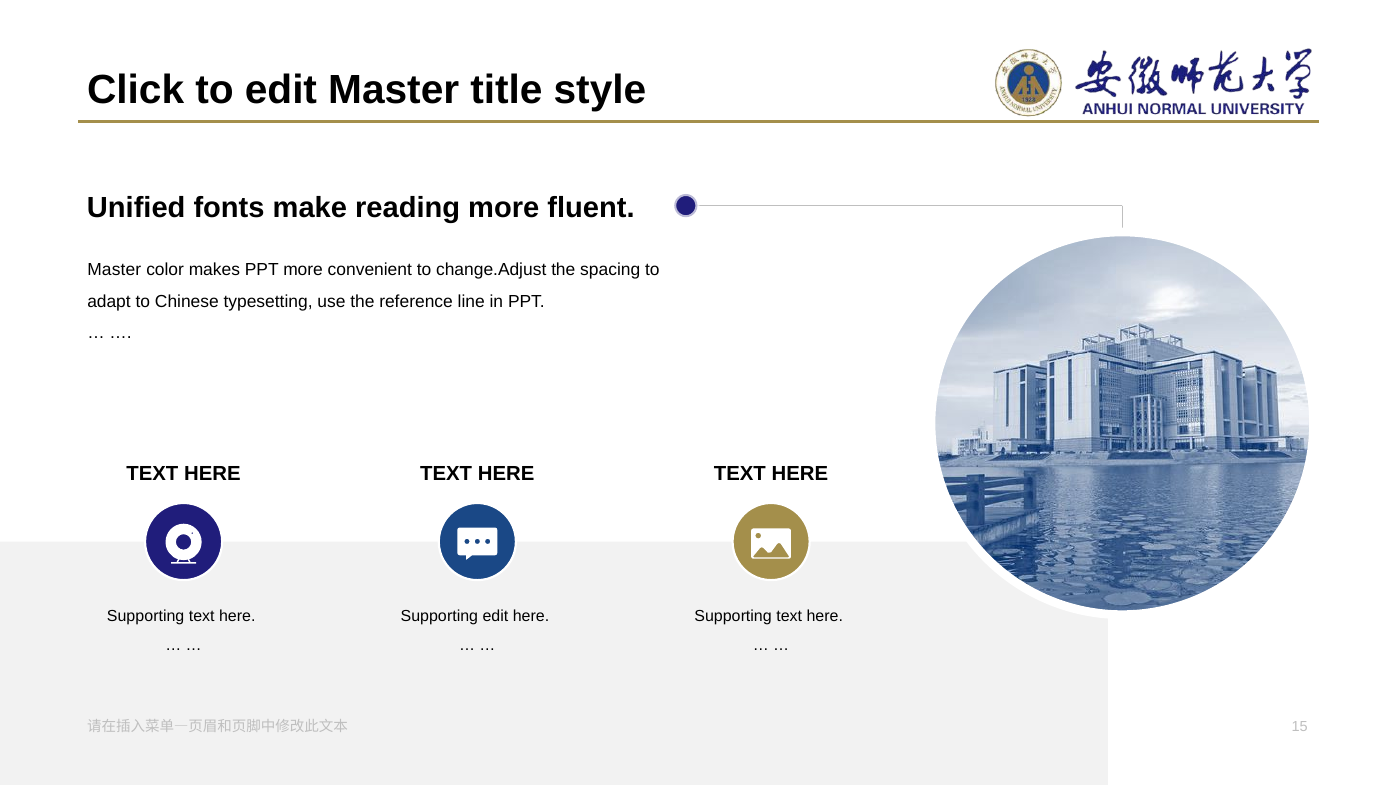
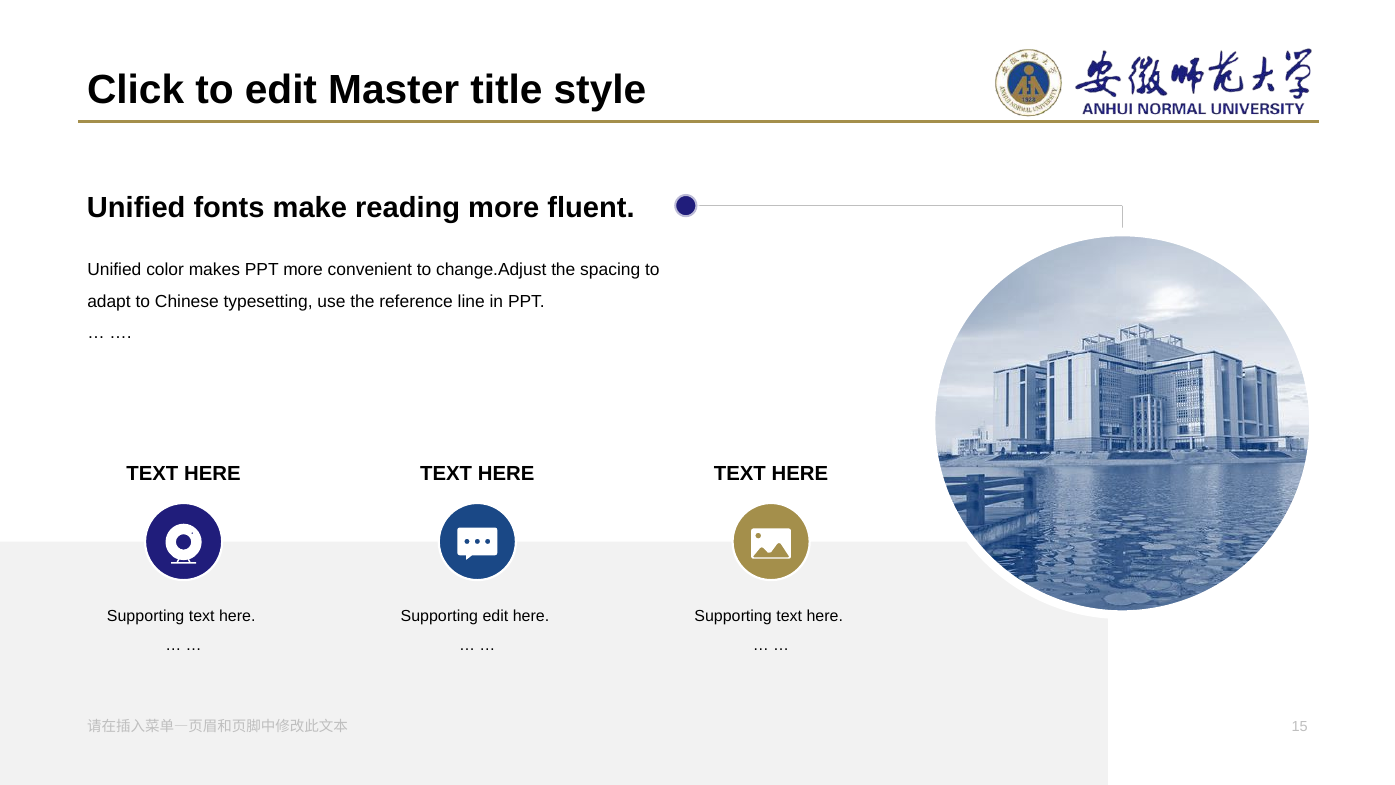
Master: Master -> Unified (114, 270)
